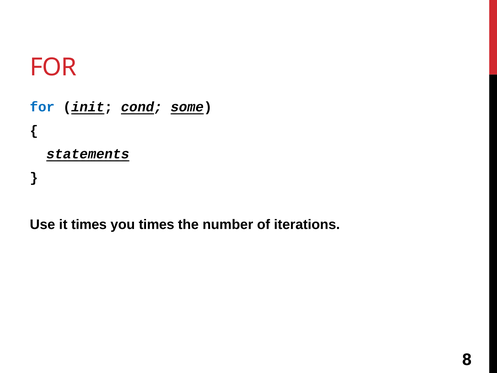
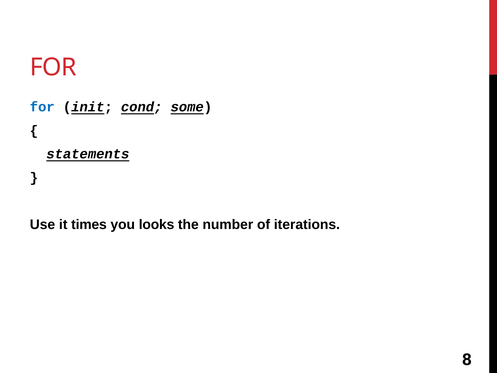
you times: times -> looks (157, 224)
